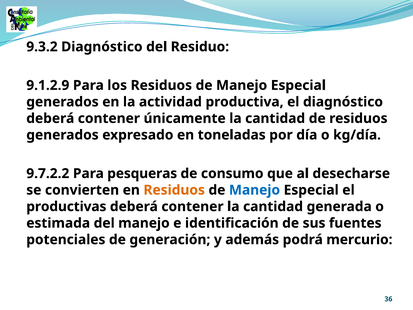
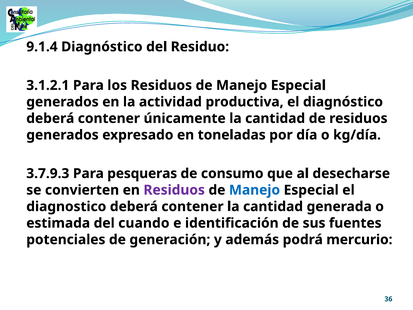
9.3.2: 9.3.2 -> 9.1.4 (42, 47)
9.1.2.9: 9.1.2.9 -> 3.1.2.1 (48, 85)
9.7.2.2: 9.7.2.2 -> 3.7.9.3 (48, 173)
Residuos colour: orange -> purple (174, 190)
productivas: productivas -> diagnostico (66, 206)
del manejo: manejo -> cuando (144, 223)
